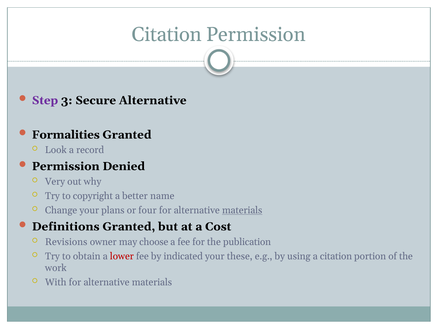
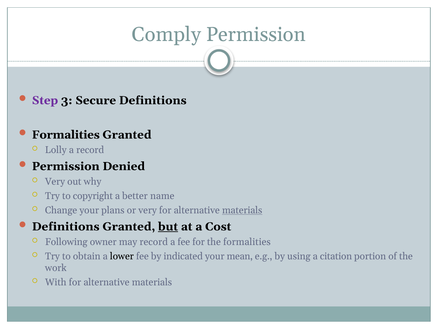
Citation: Citation -> Comply (167, 34)
Secure Alternative: Alternative -> Definitions (153, 100)
Look: Look -> Lolly (56, 150)
or four: four -> very (148, 210)
but underline: none -> present (168, 226)
Revisions: Revisions -> Following (66, 242)
may choose: choose -> record (154, 242)
the publication: publication -> formalities (247, 242)
lower colour: red -> black (122, 256)
these: these -> mean (240, 256)
